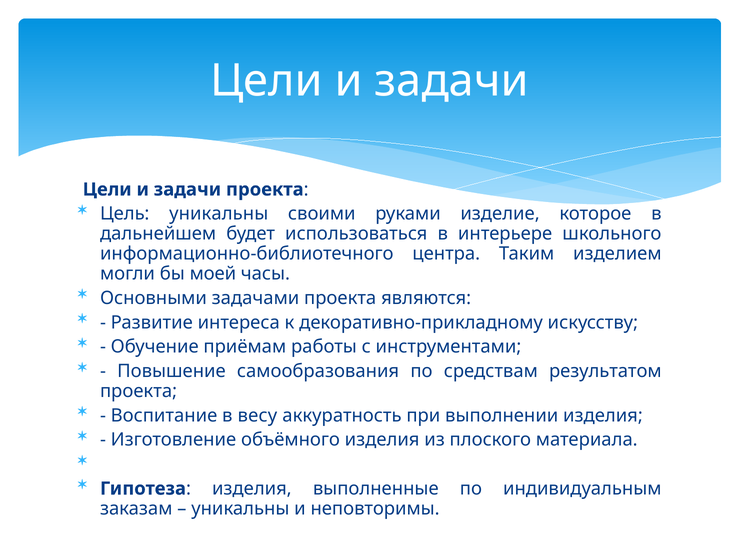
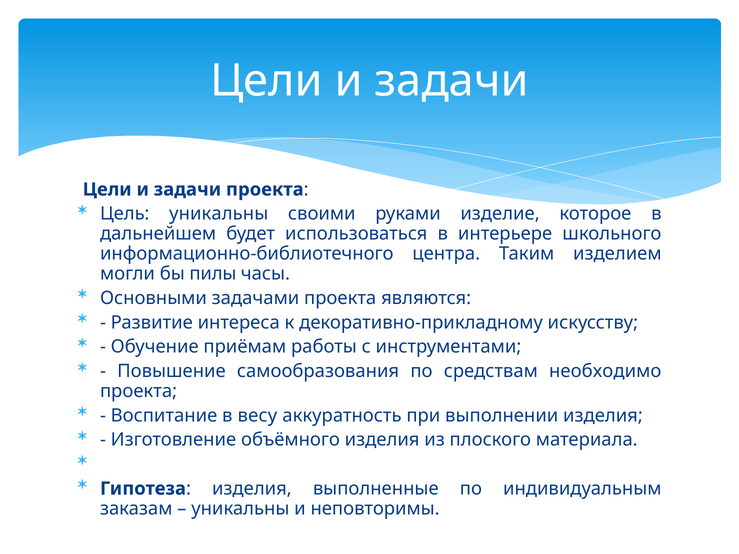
моей: моей -> пилы (213, 274)
результатом: результатом -> необходимо (605, 371)
